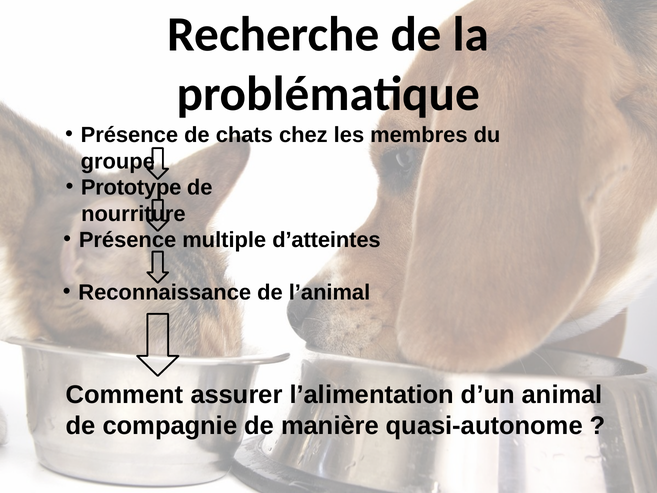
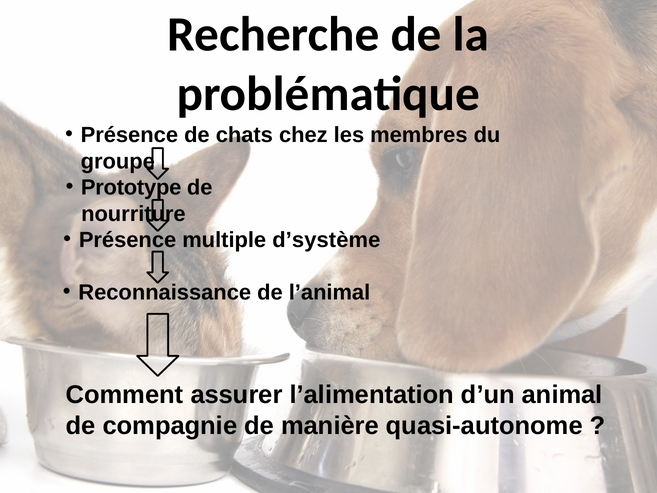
d’atteintes: d’atteintes -> d’système (326, 240)
